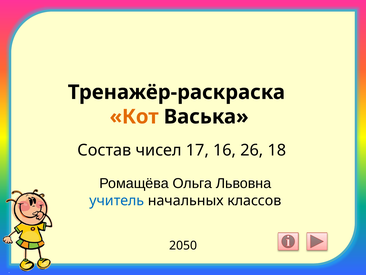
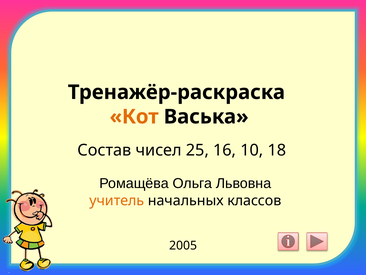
17: 17 -> 25 (197, 150)
26: 26 -> 10 (252, 150)
учитель colour: blue -> orange (117, 200)
2050: 2050 -> 2005 (183, 245)
